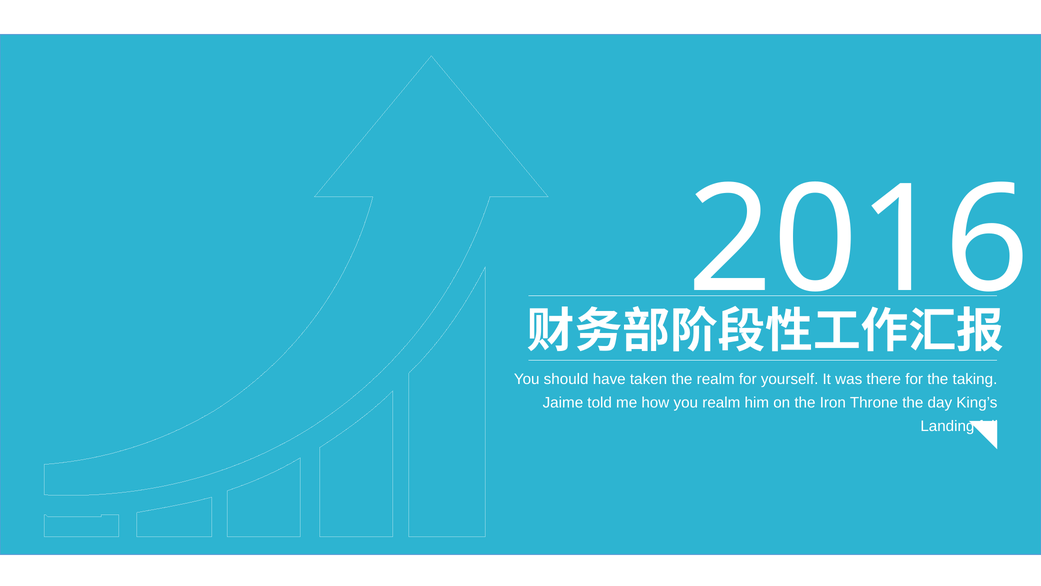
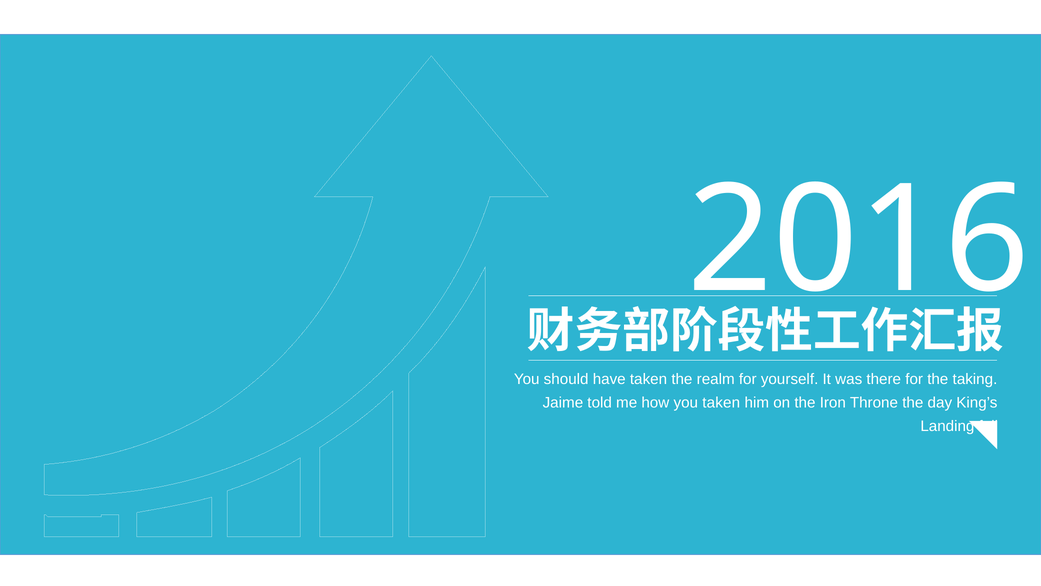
you realm: realm -> taken (721, 402)
